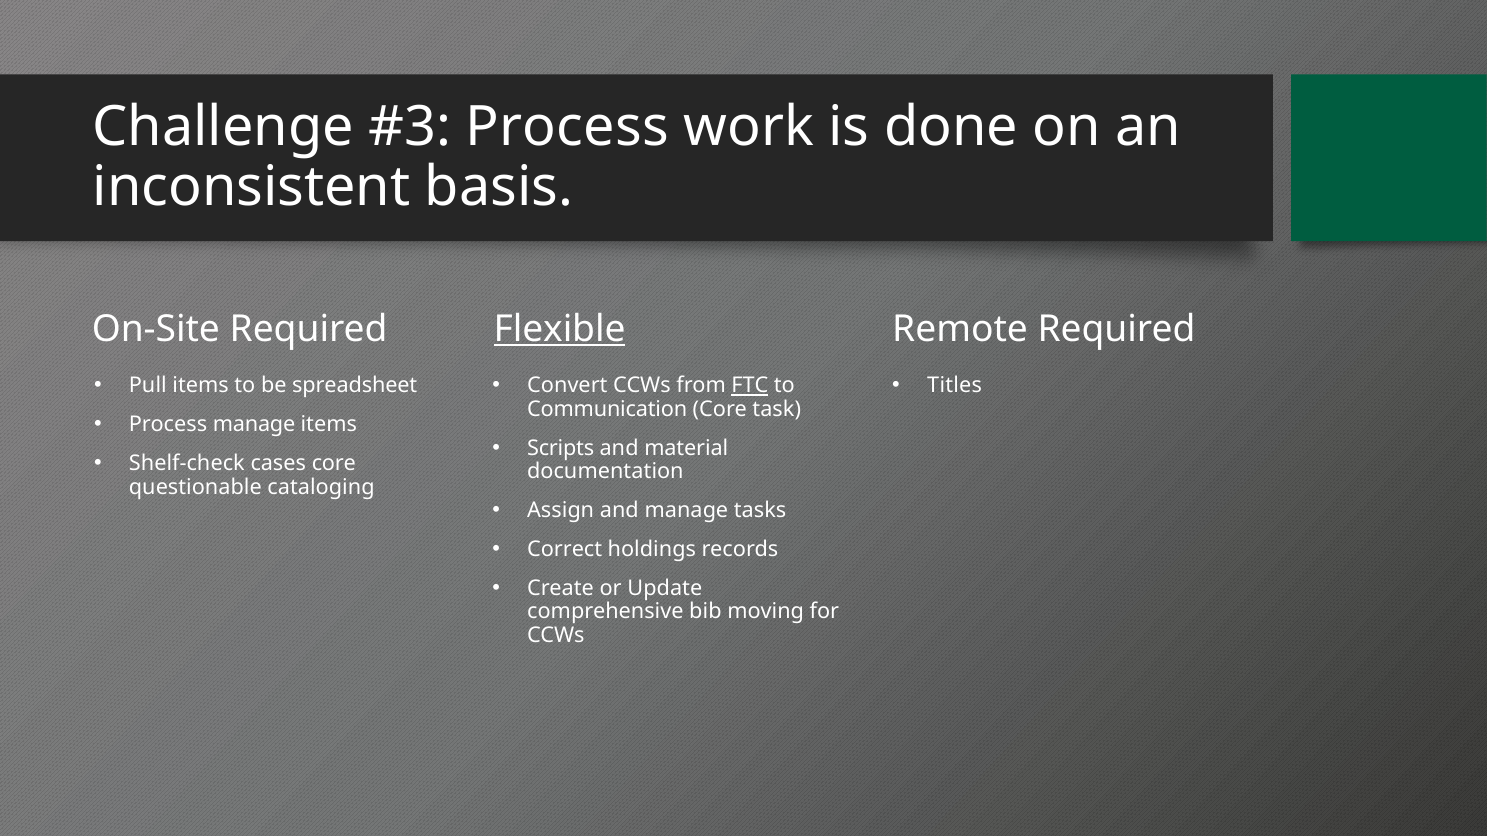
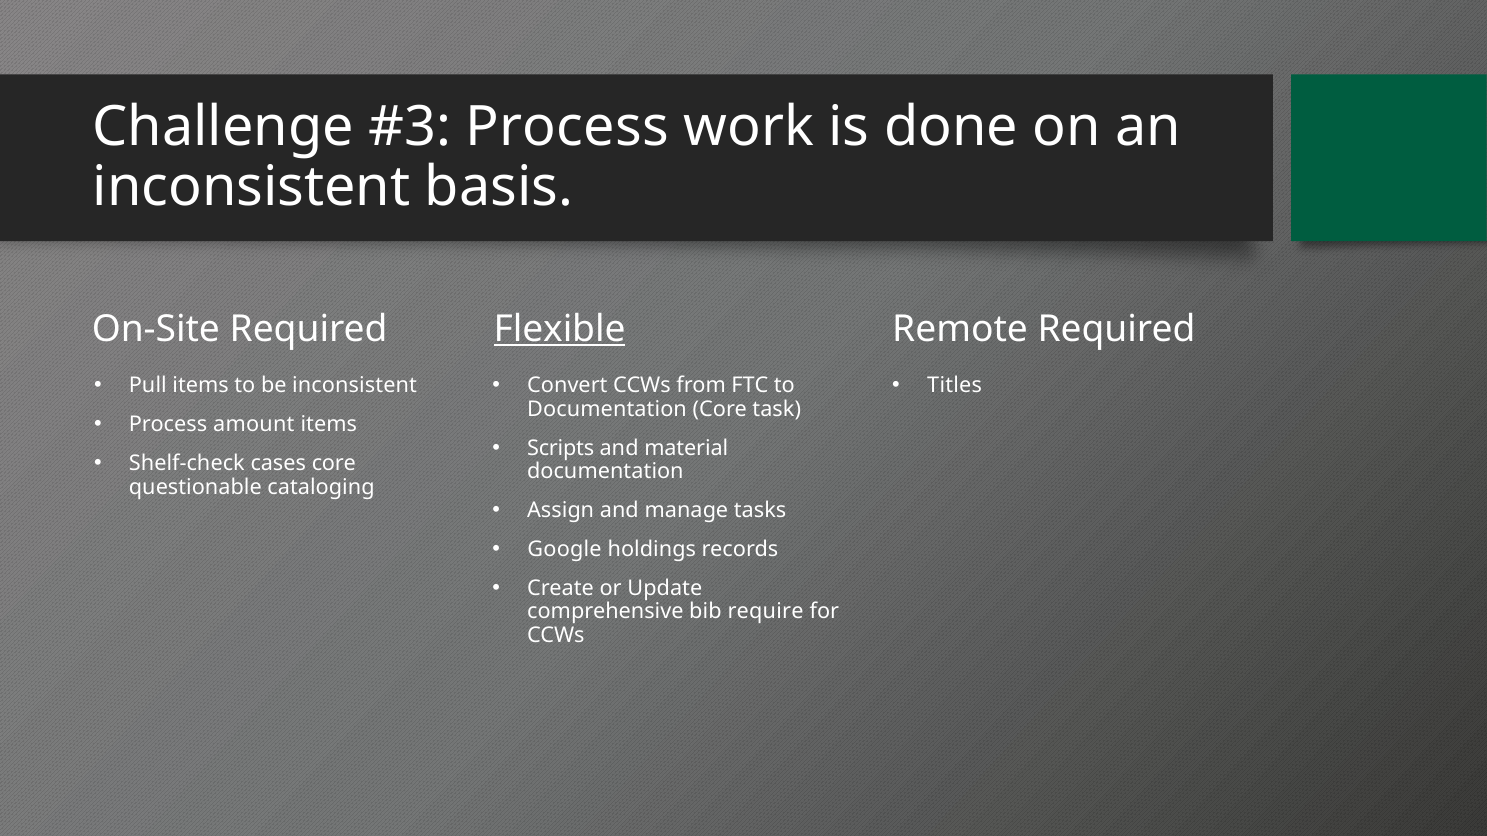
be spreadsheet: spreadsheet -> inconsistent (355, 386)
FTC underline: present -> none (750, 386)
Communication: Communication -> Documentation (607, 409)
Process manage: manage -> amount (254, 425)
Correct: Correct -> Google (565, 550)
moving: moving -> require (766, 612)
